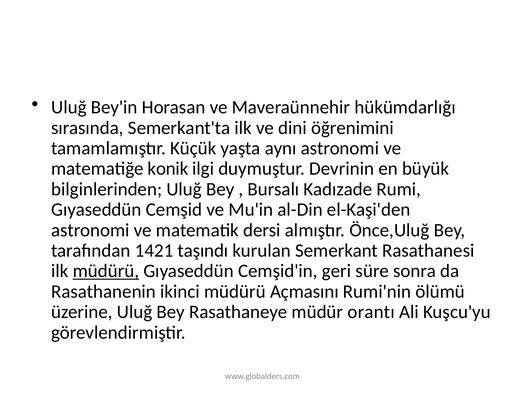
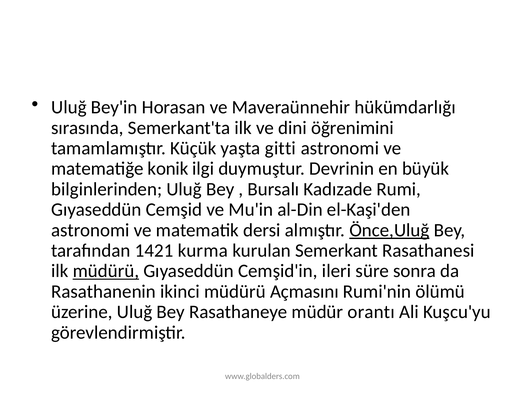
aynı: aynı -> gitti (280, 148)
Önce,Uluğ underline: none -> present (389, 230)
taşındı: taşındı -> kurma (203, 250)
geri: geri -> ileri (337, 271)
